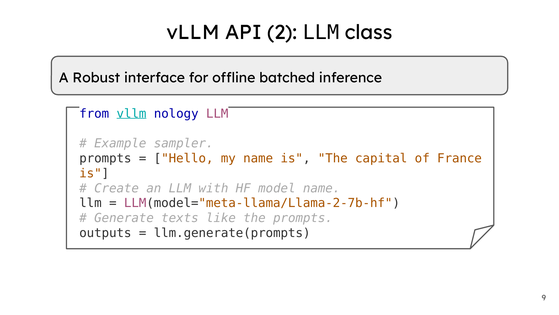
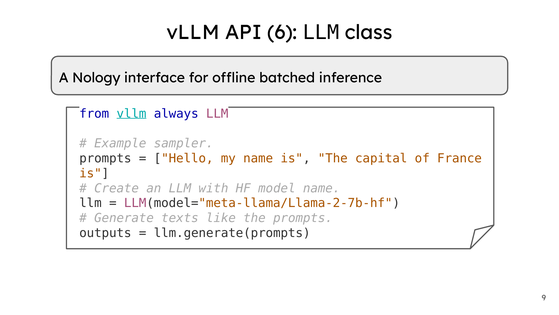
2: 2 -> 6 (282, 32)
Robust: Robust -> Nology (96, 78)
nology: nology -> always (176, 113)
